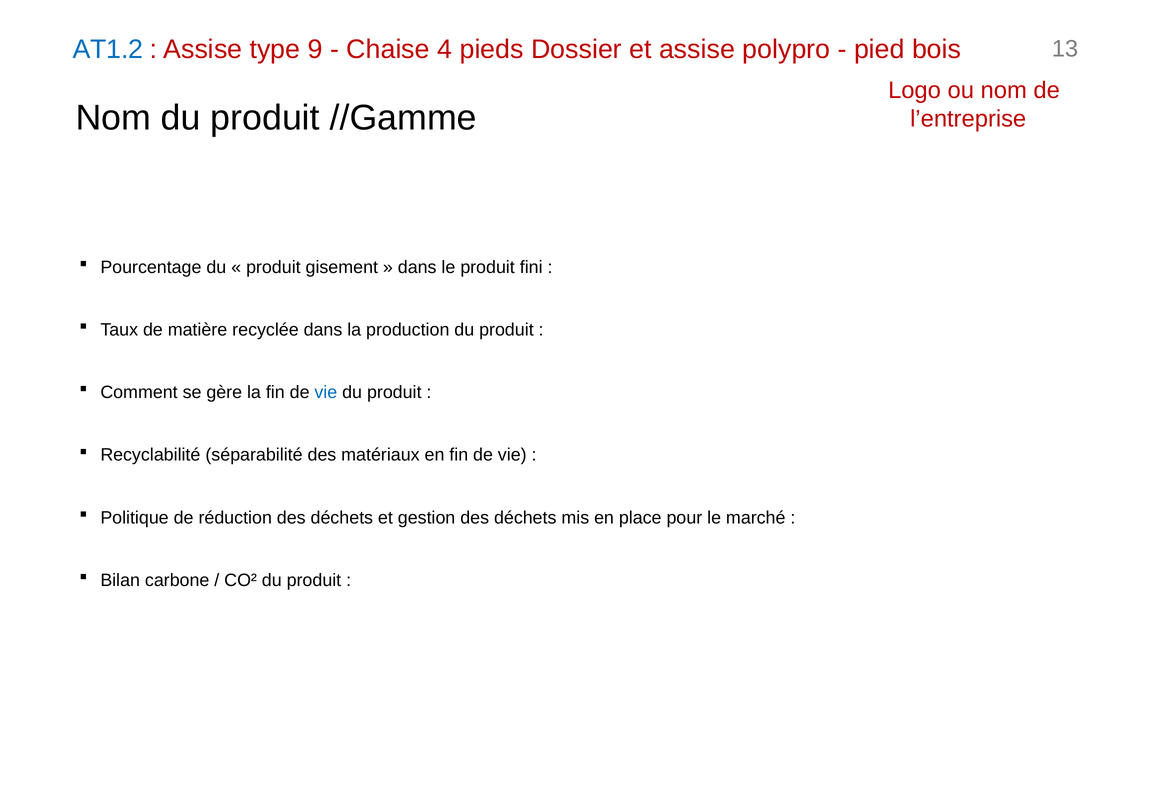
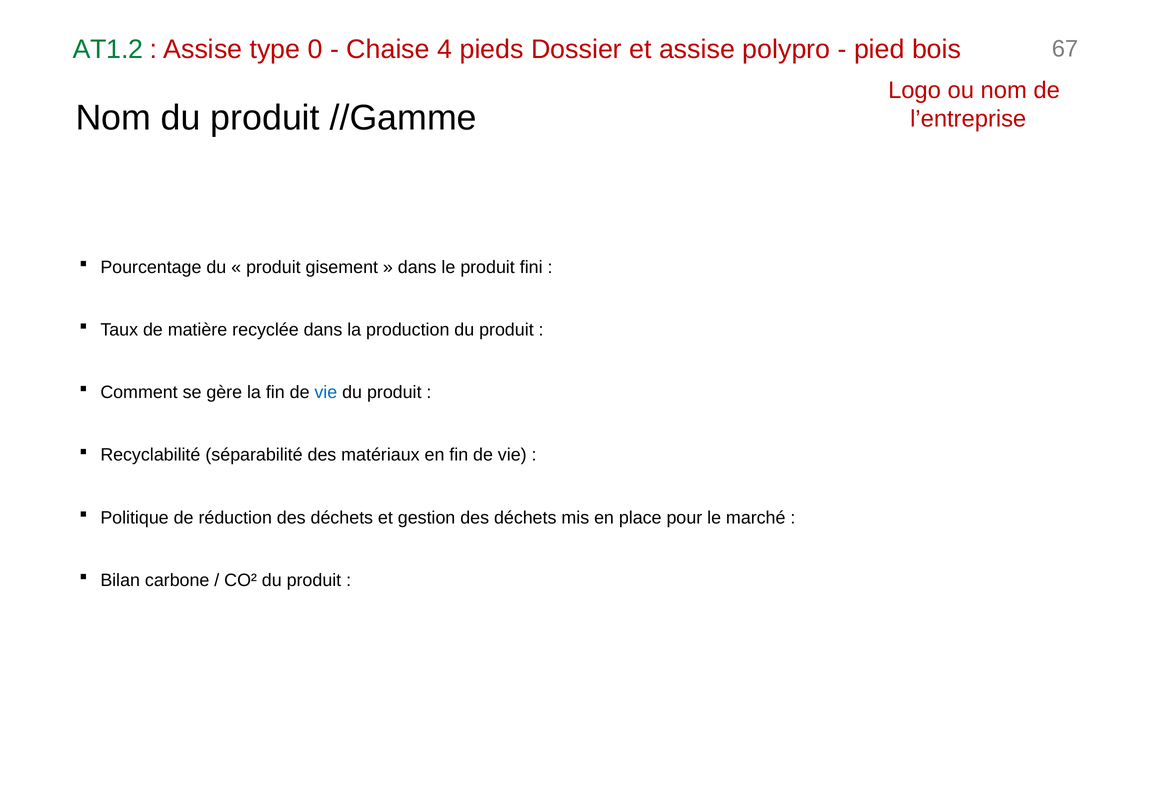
AT1.2 colour: blue -> green (108, 49)
9: 9 -> 0 (315, 49)
13: 13 -> 67 (1065, 49)
